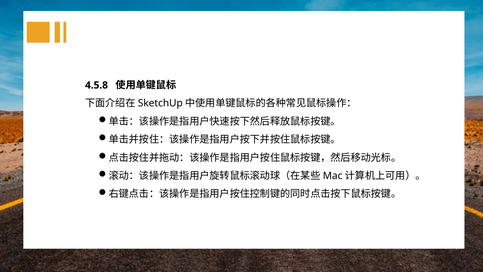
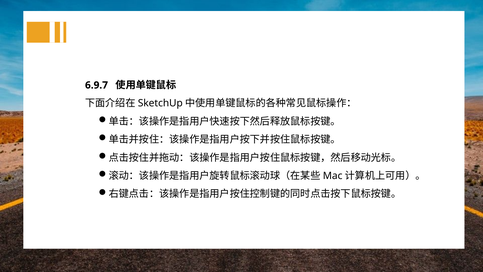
4.5.8: 4.5.8 -> 6.9.7 (96, 85)
